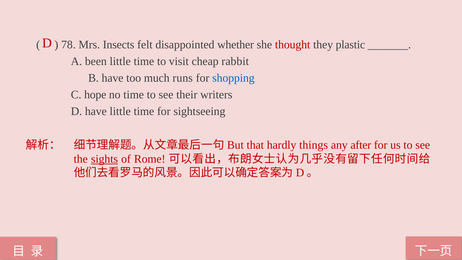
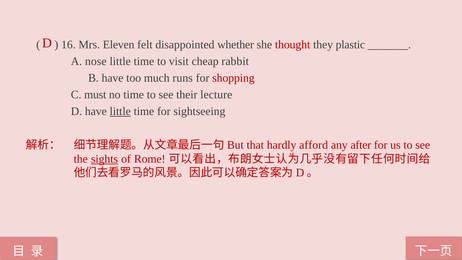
78: 78 -> 16 (68, 45)
Insects: Insects -> Eleven (119, 45)
been: been -> nose (96, 61)
shopping colour: blue -> red (233, 78)
hope: hope -> must (95, 95)
writers: writers -> lecture (216, 95)
little underline: none -> present (120, 111)
things: things -> afford (314, 145)
